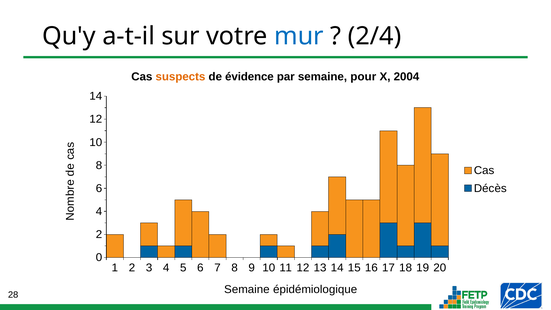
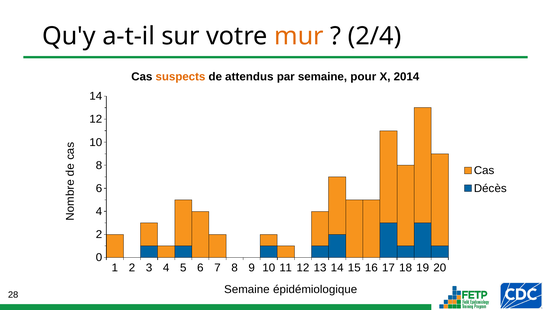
mur colour: blue -> orange (299, 36)
évidence: évidence -> attendus (249, 77)
2004: 2004 -> 2014 (406, 77)
